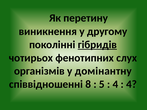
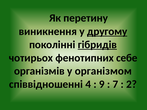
другому underline: none -> present (107, 31)
слух: слух -> себе (127, 58)
домінантну: домінантну -> організмом (103, 71)
8: 8 -> 4 (88, 84)
5: 5 -> 9 (102, 84)
4: 4 -> 7 (115, 84)
4: 4 -> 2 (132, 84)
